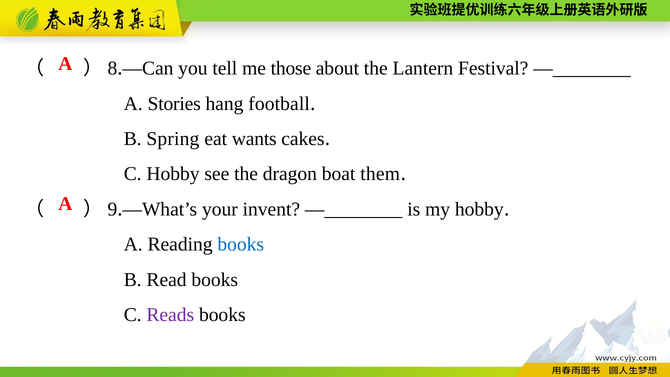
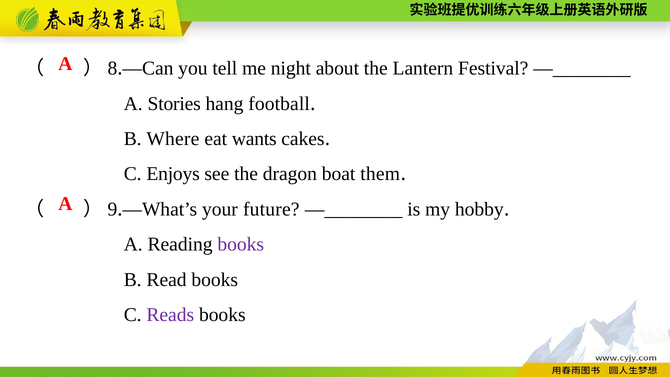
those: those -> night (291, 68)
Spring: Spring -> Where (173, 139)
C Hobby: Hobby -> Enjoys (173, 174)
invent: invent -> future (271, 209)
books colour: blue -> purple (241, 244)
